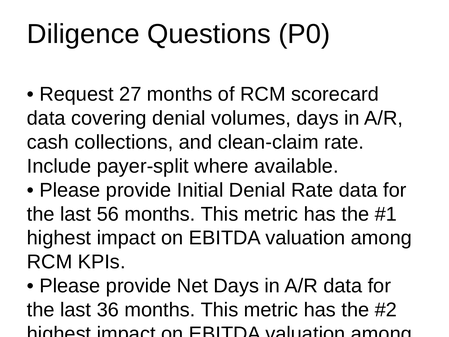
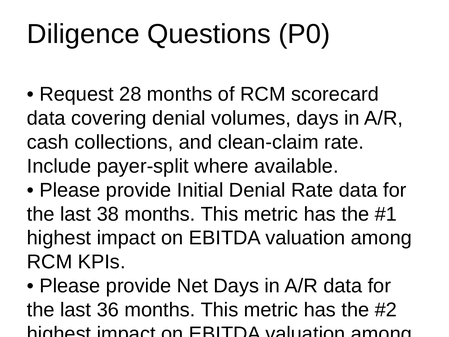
27: 27 -> 28 (130, 94)
56: 56 -> 38 (108, 214)
